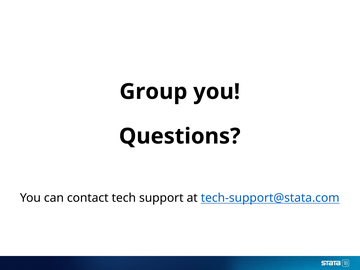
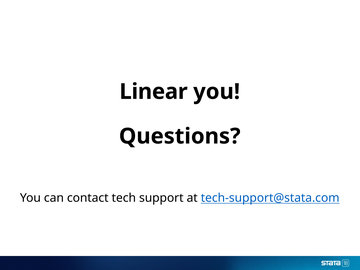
Group: Group -> Linear (154, 92)
